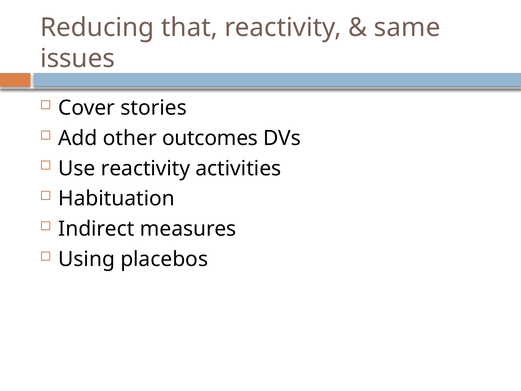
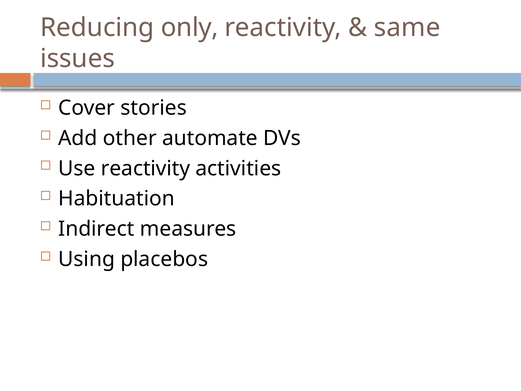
that: that -> only (190, 27)
outcomes: outcomes -> automate (210, 138)
